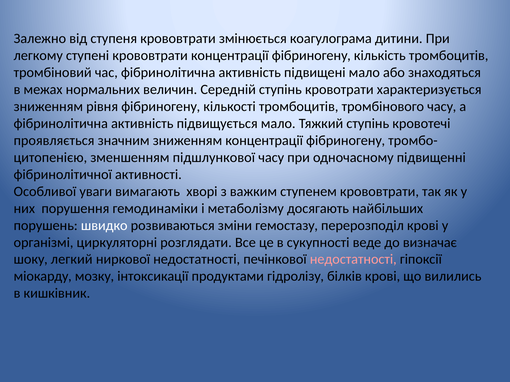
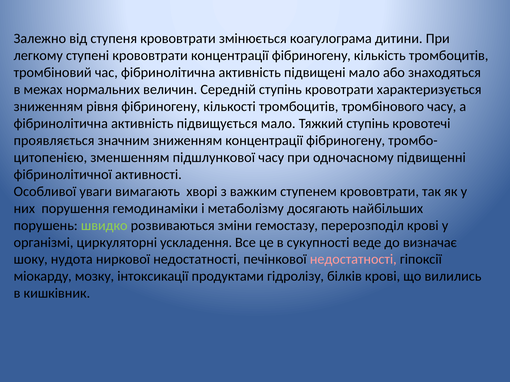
швидко colour: white -> light green (104, 226)
розглядати: розглядати -> ускладення (196, 243)
легкий: легкий -> нудота (72, 260)
